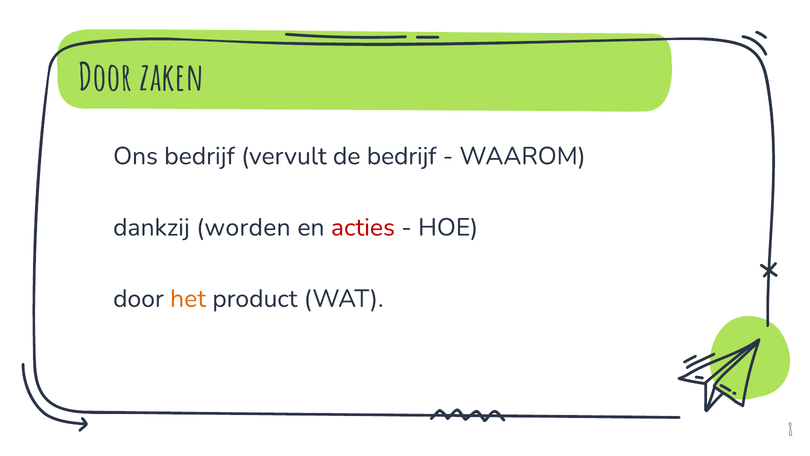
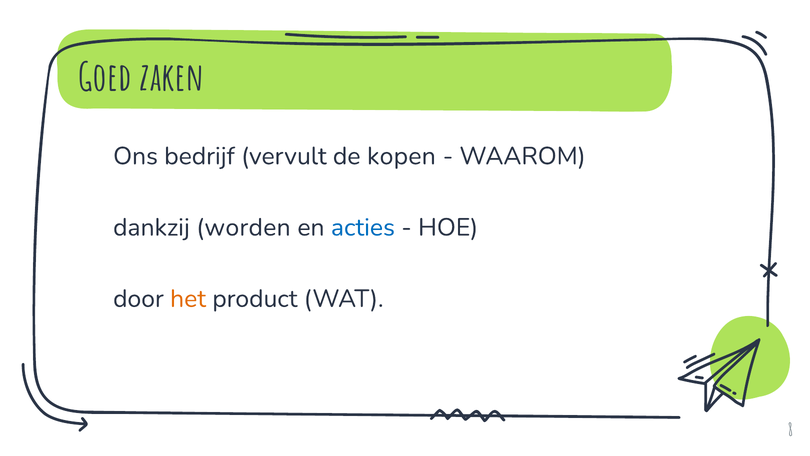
Door: Door -> Goed (105, 78)
de bedrijf: bedrijf -> kopen (401, 156)
acties colour: red -> blue (363, 227)
